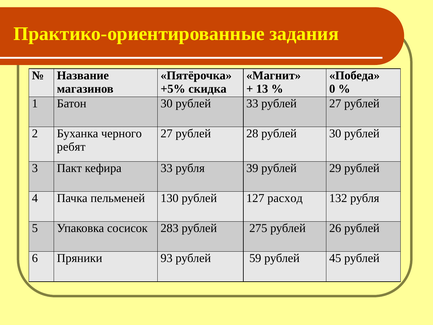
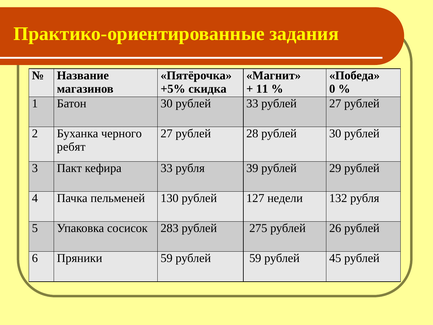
13: 13 -> 11 (262, 89)
расход: расход -> недели (285, 198)
Пряники 93: 93 -> 59 (167, 258)
